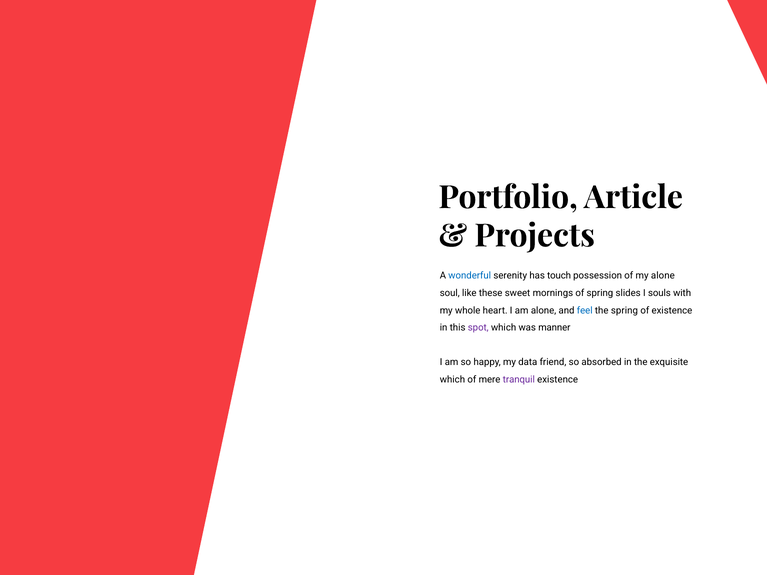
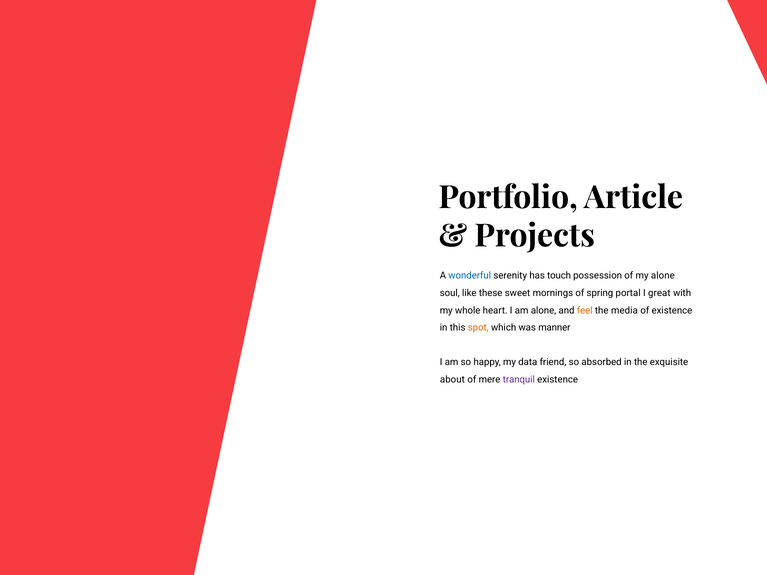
slides: slides -> portal (628, 293)
souls: souls -> great (659, 293)
feel colour: blue -> orange (585, 310)
the spring: spring -> media (624, 310)
spot colour: purple -> orange (478, 328)
which: which -> about (452, 380)
